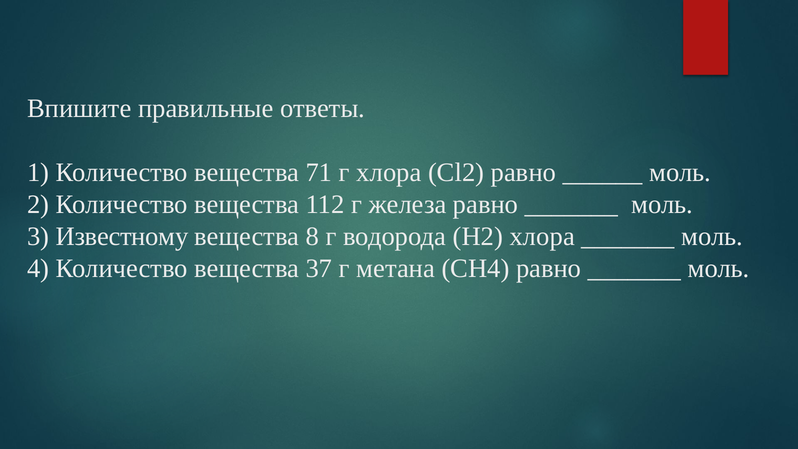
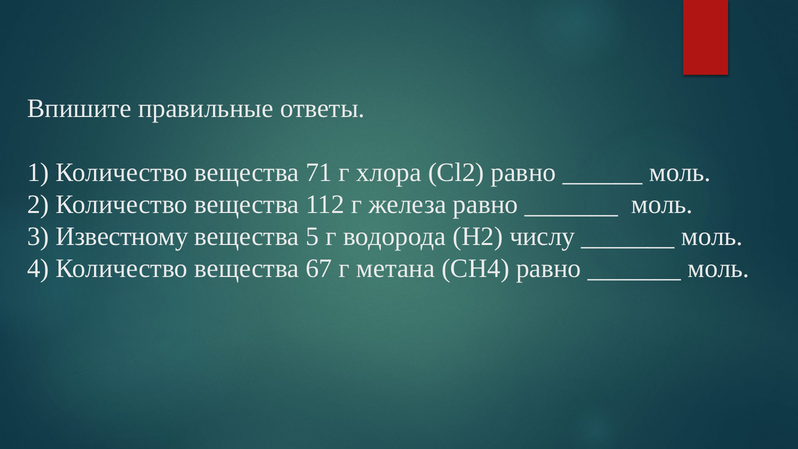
8: 8 -> 5 (312, 236)
H2 хлора: хлора -> числу (542, 236)
37: 37 -> 67 (319, 268)
